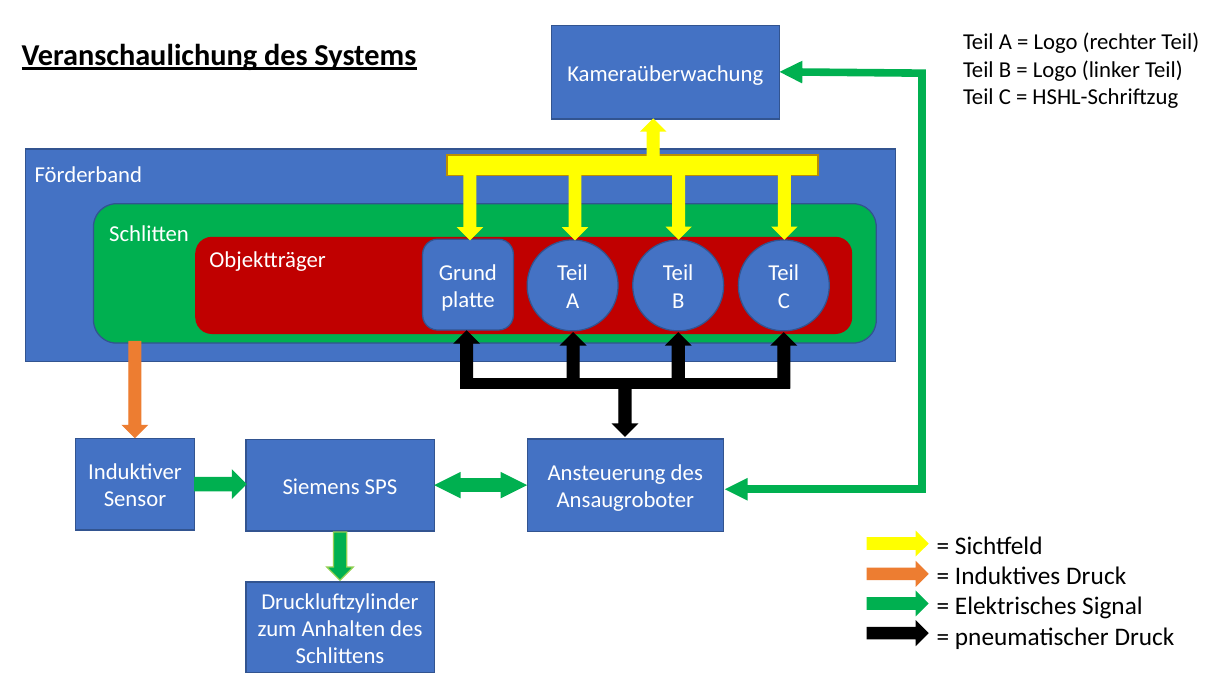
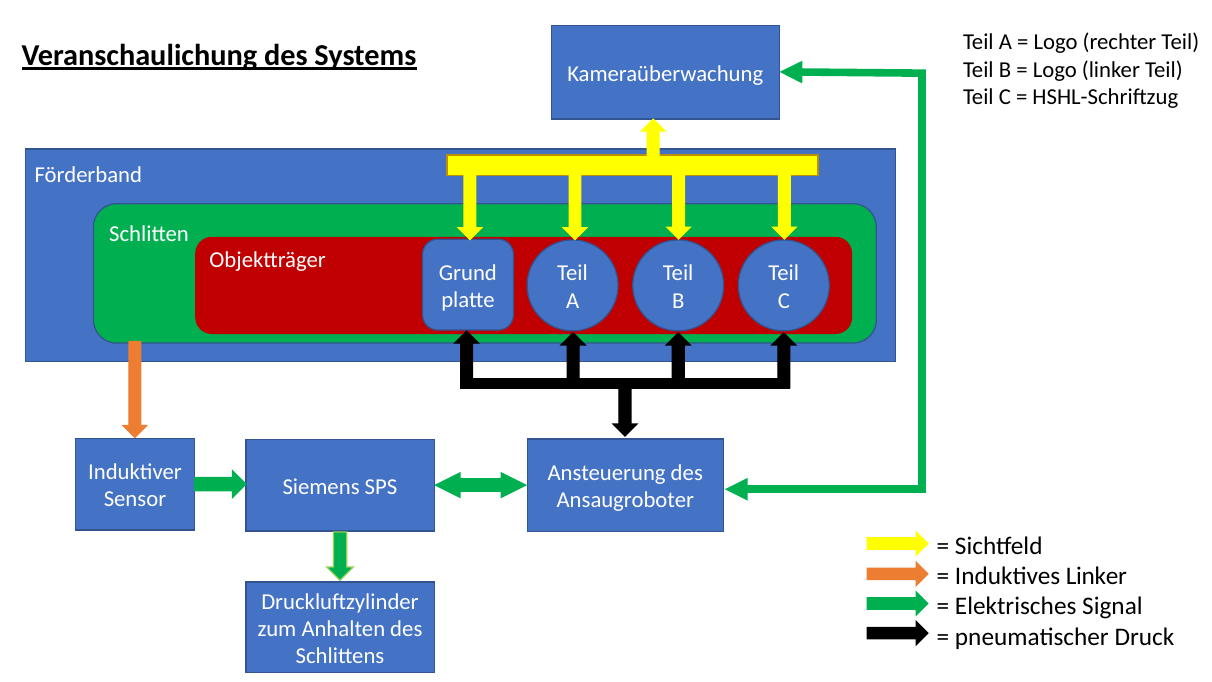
Induktives Druck: Druck -> Linker (1096, 576)
